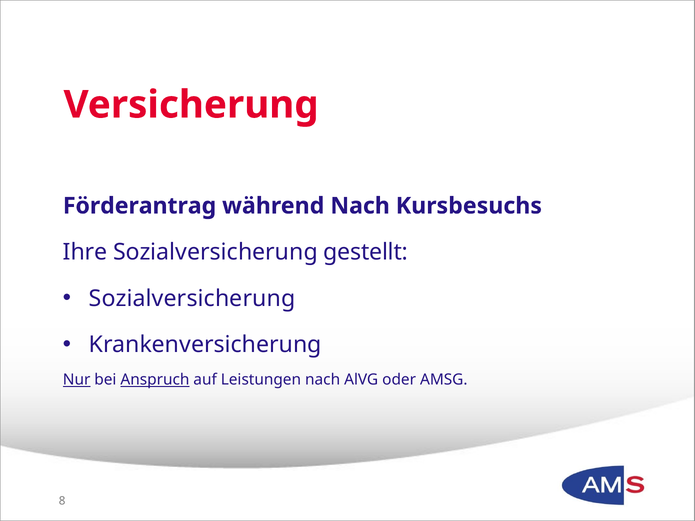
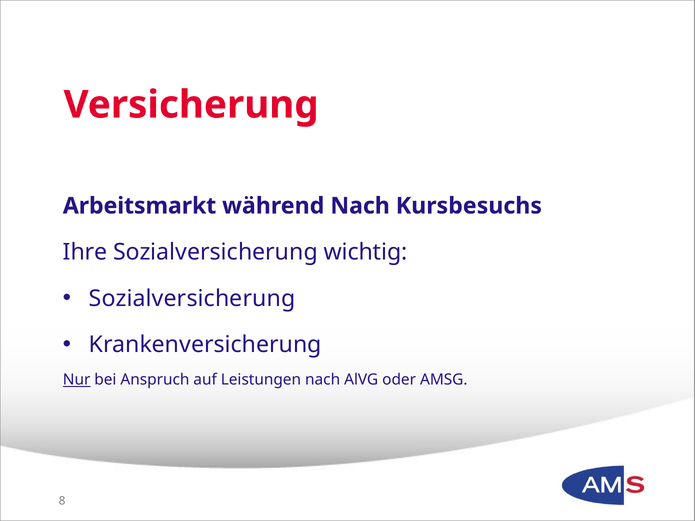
Förderantrag: Förderantrag -> Arbeitsmarkt (140, 206)
gestellt: gestellt -> wichtig (366, 252)
Anspruch underline: present -> none (155, 380)
